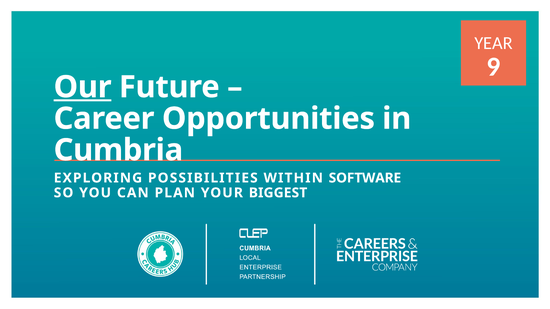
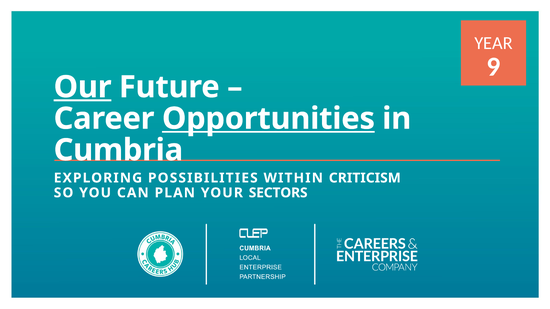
Opportunities underline: none -> present (268, 119)
SOFTWARE: SOFTWARE -> CRITICISM (365, 178)
BIGGEST: BIGGEST -> SECTORS (278, 193)
